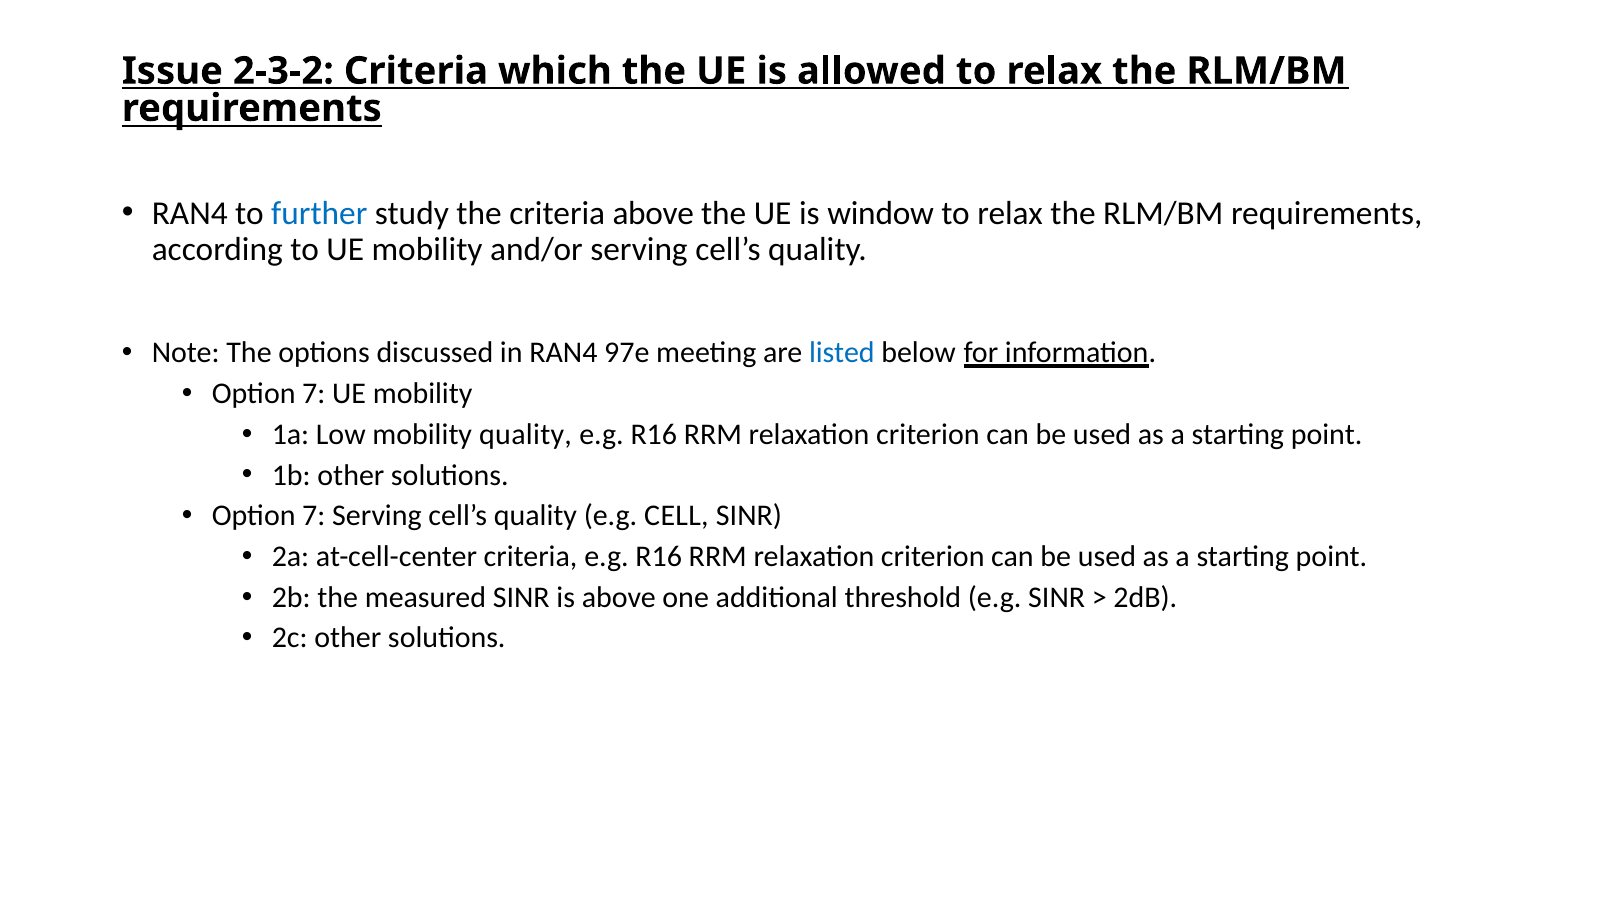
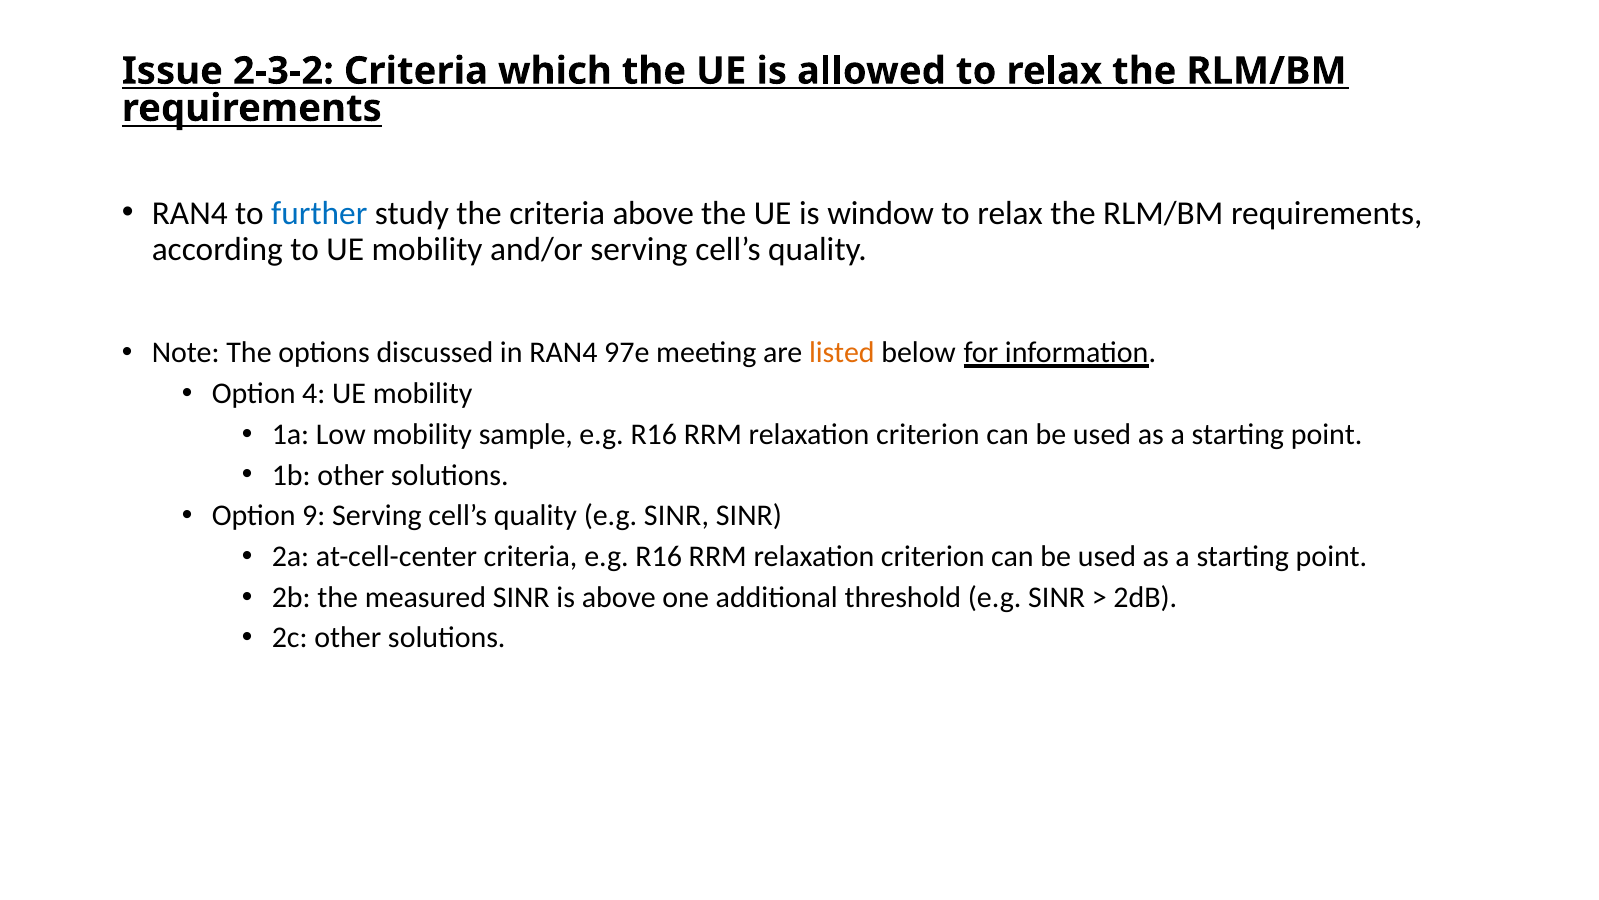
listed colour: blue -> orange (842, 353)
7: 7 -> 4 (314, 393)
mobility quality: quality -> sample (526, 434)
7: 7 -> 9 (314, 516)
quality e.g CELL: CELL -> SINR (677, 516)
